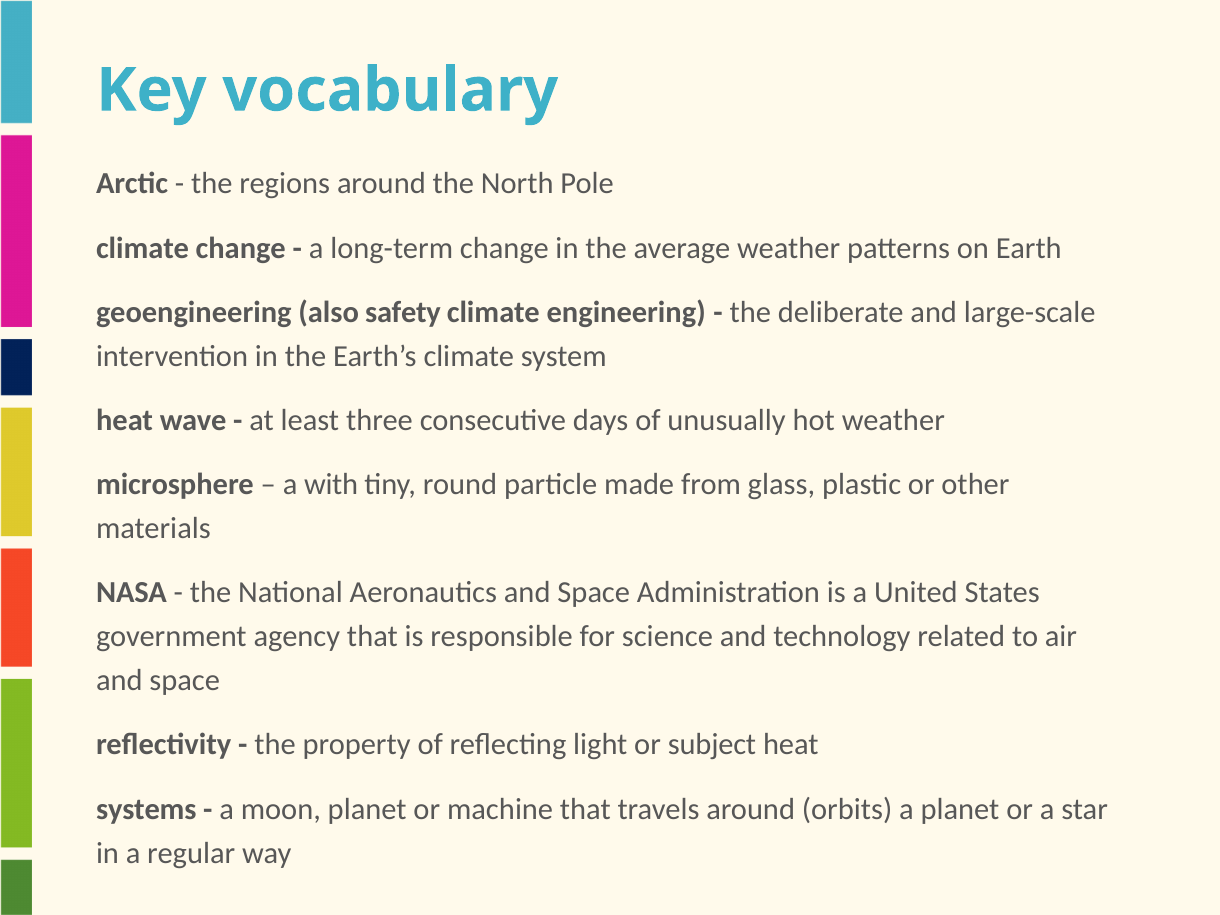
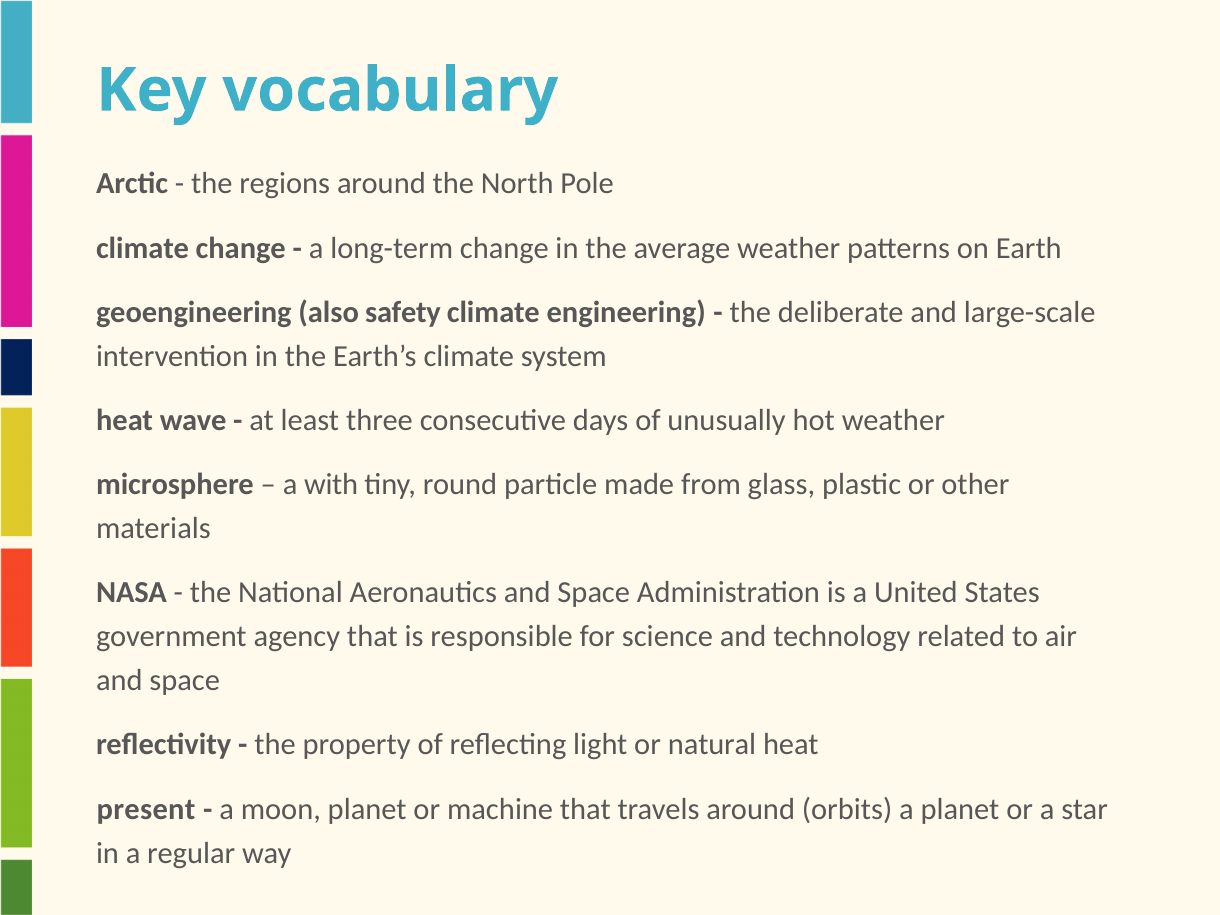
subject: subject -> natural (712, 745)
systems: systems -> present (146, 809)
